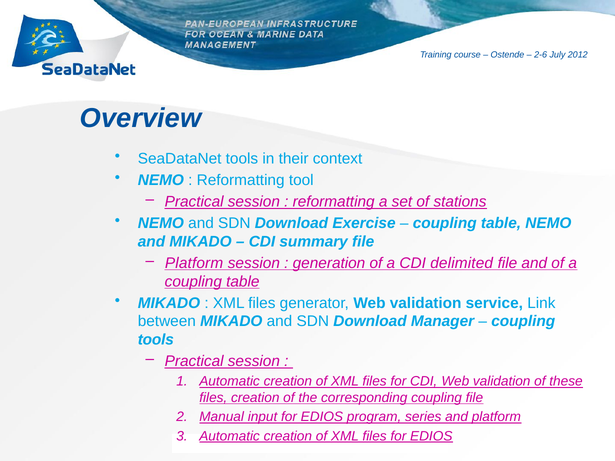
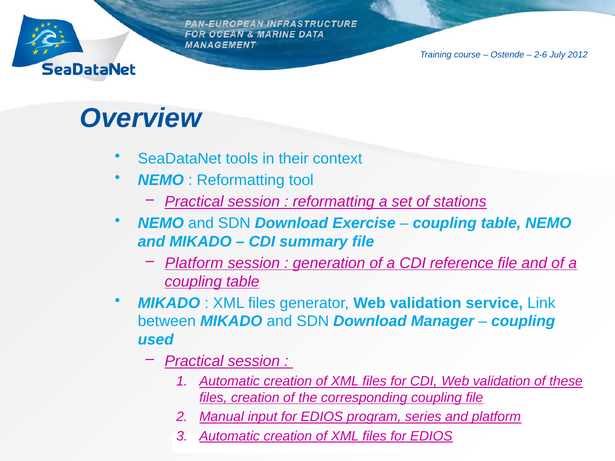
delimited: delimited -> reference (462, 263)
tools: tools -> used (156, 340)
